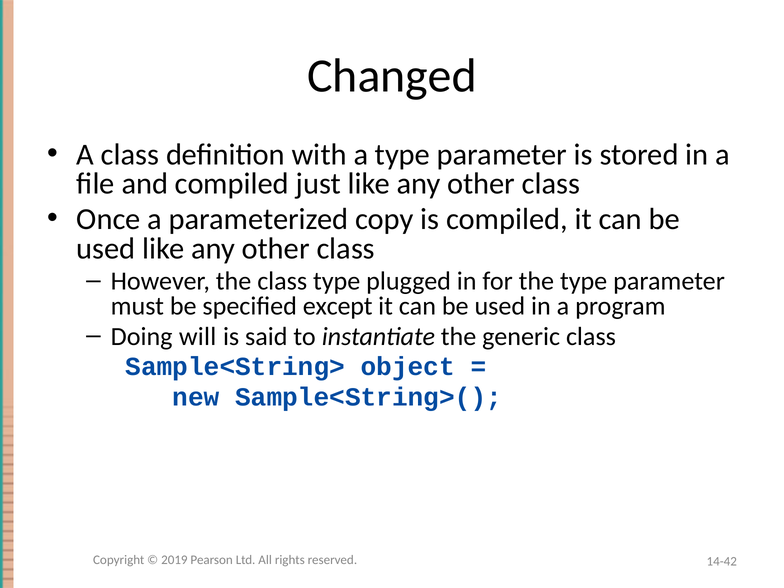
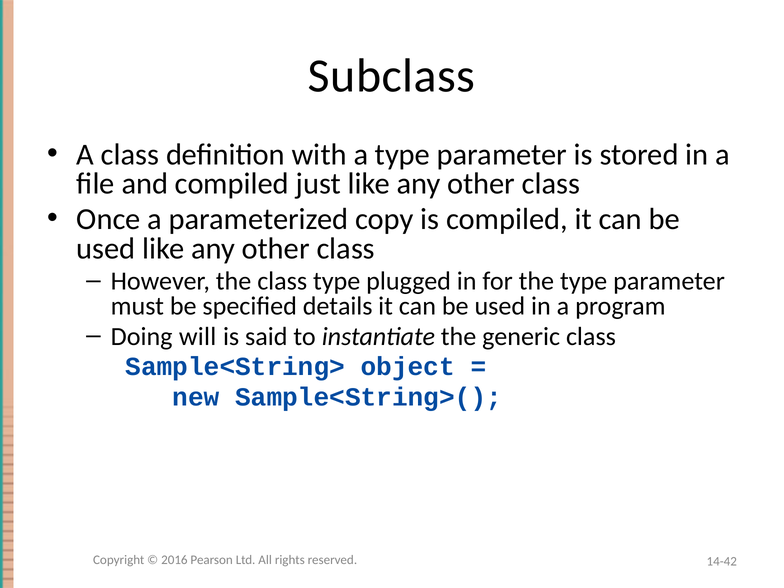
Changed: Changed -> Subclass (392, 76)
except: except -> details (338, 306)
2019: 2019 -> 2016 (174, 560)
